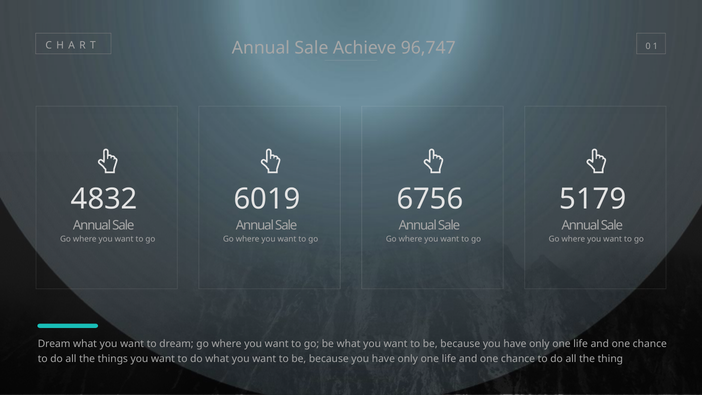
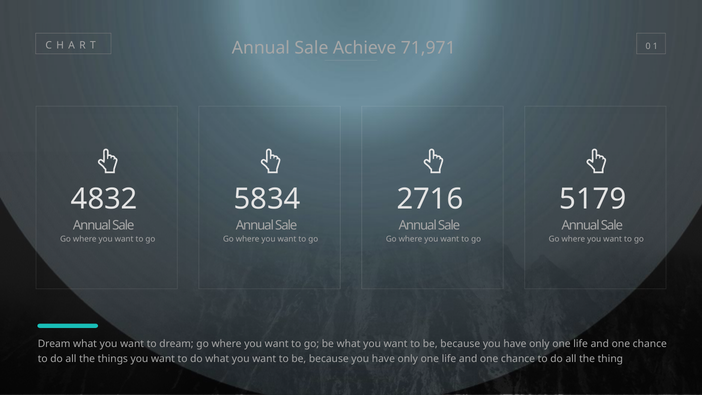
96,747: 96,747 -> 71,971 (428, 48)
6019: 6019 -> 5834 (267, 199)
6756: 6756 -> 2716 (430, 199)
